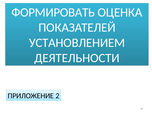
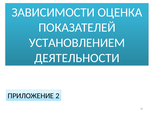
ФОРМИРОВАТЬ: ФОРМИРОВАТЬ -> ЗАВИСИМОСТИ (53, 12)
